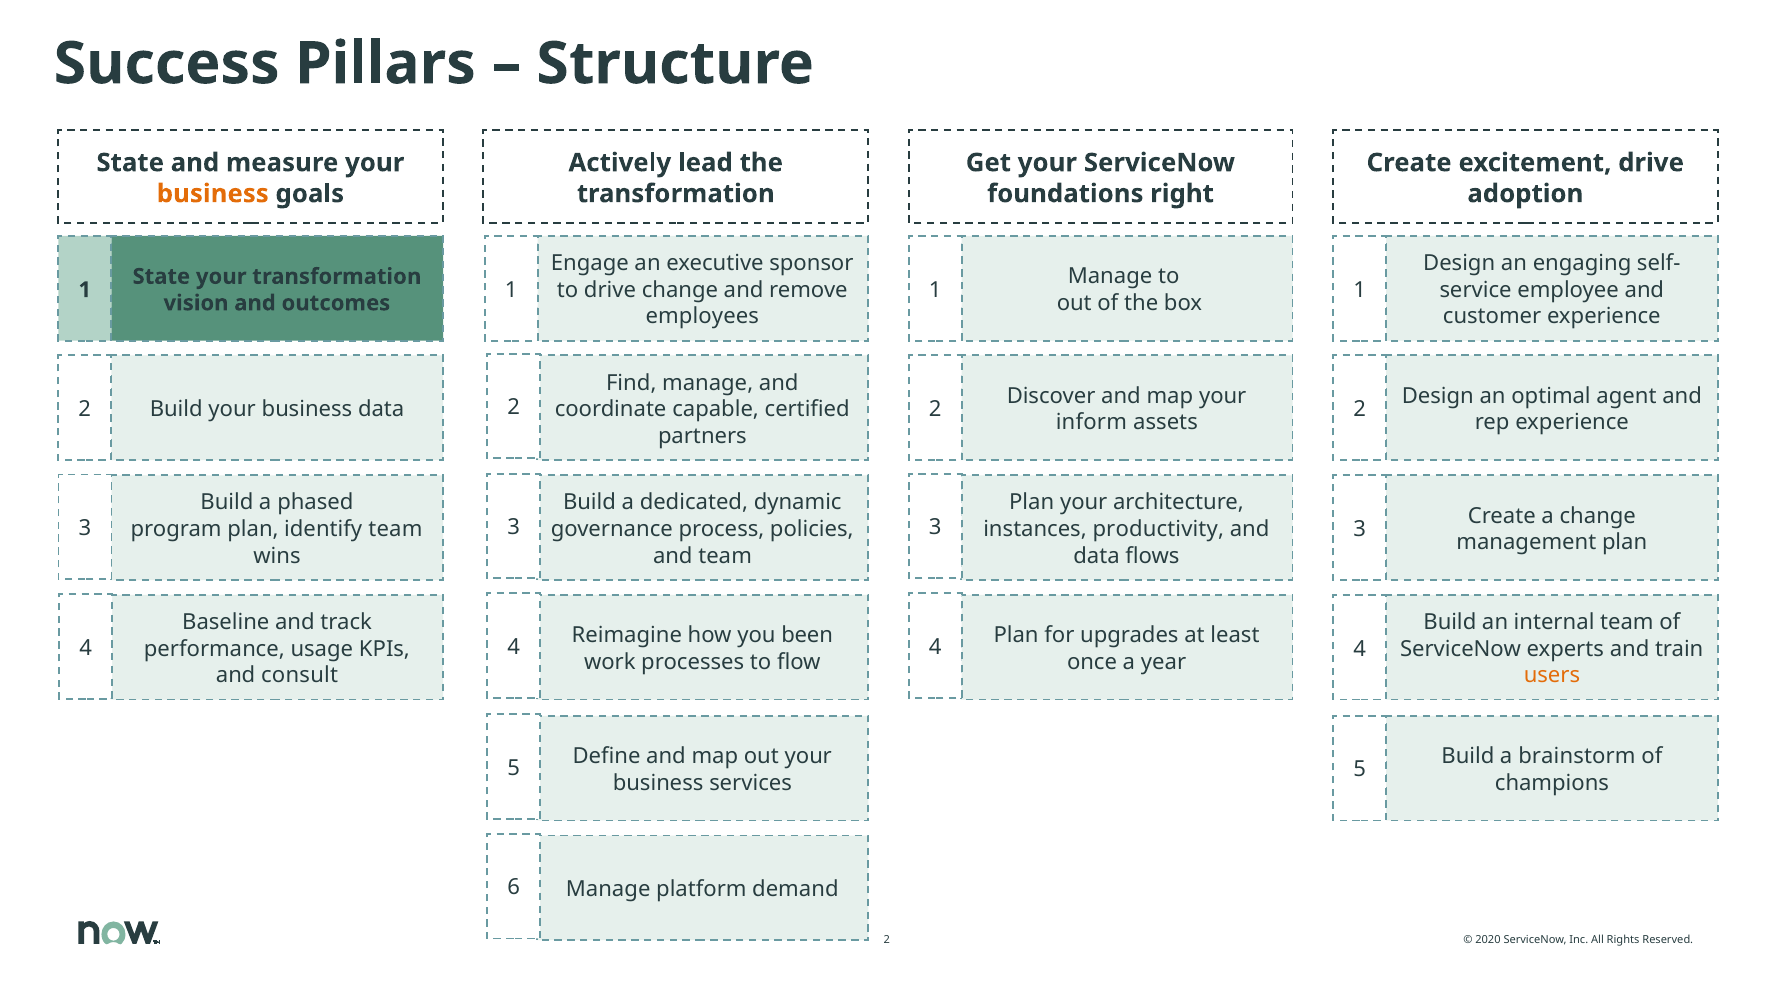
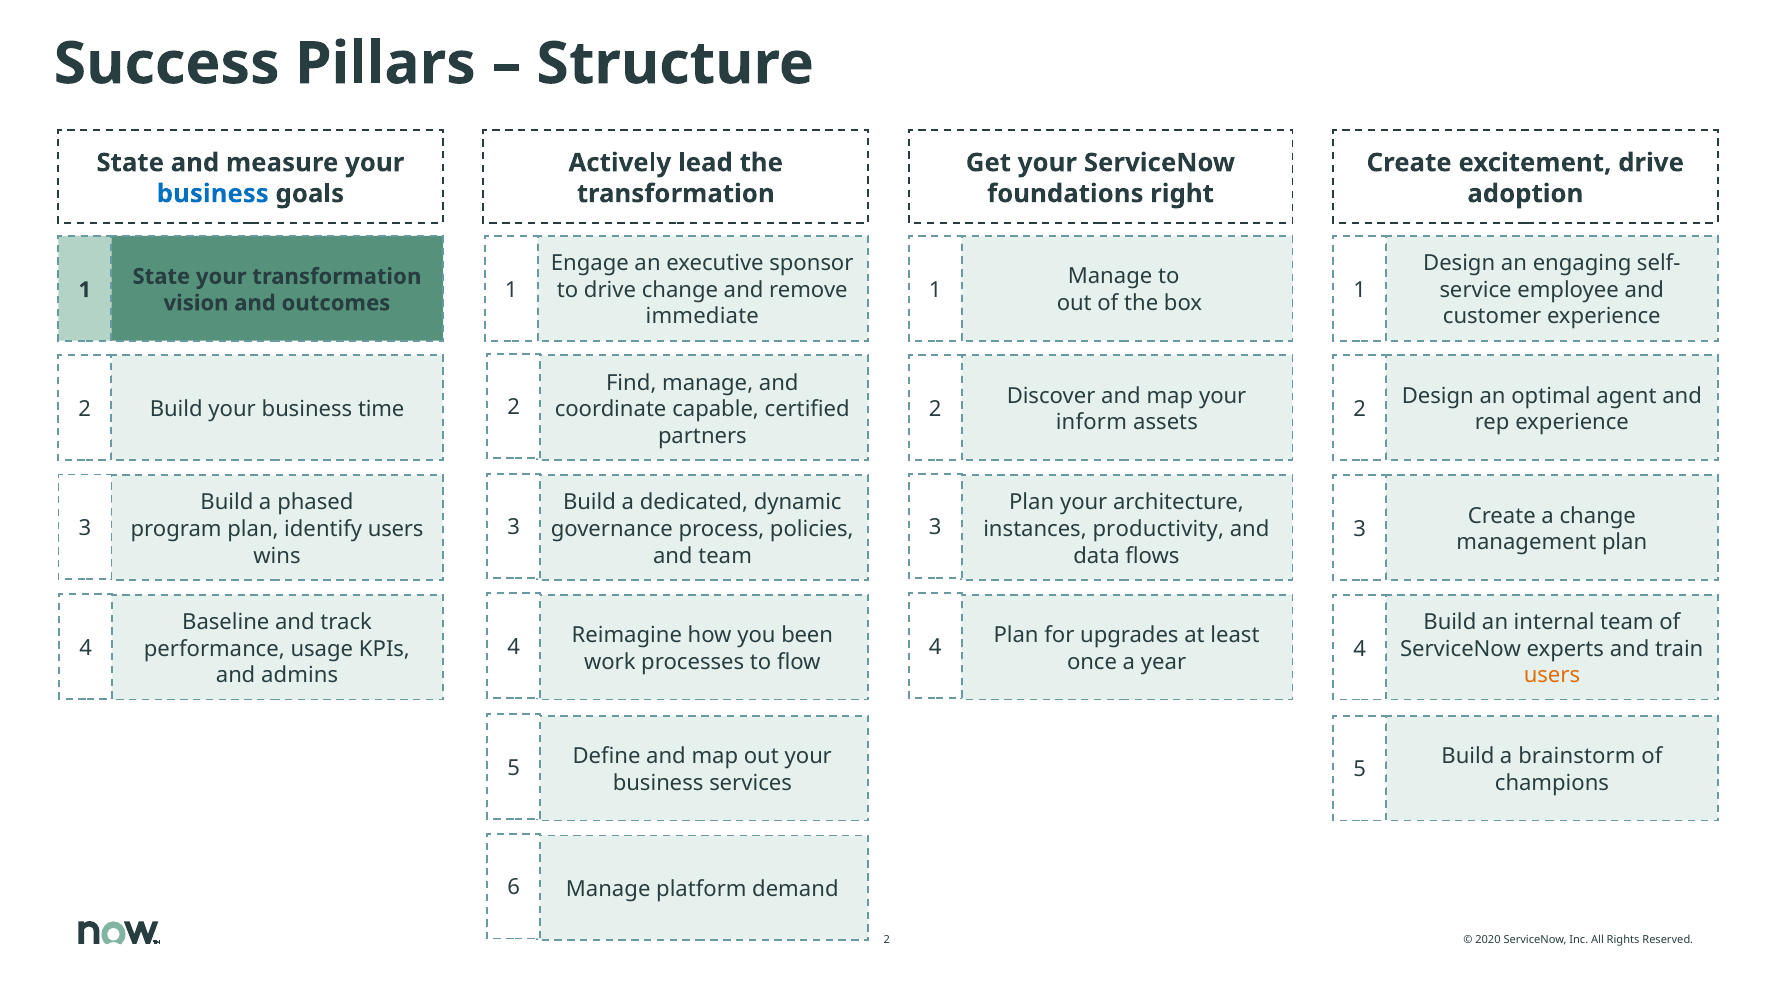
business colour: orange -> blue (213, 194)
employees: employees -> immediate (702, 316)
business data: data -> time (381, 409)
identify team: team -> users (396, 529)
consult: consult -> admins (300, 675)
